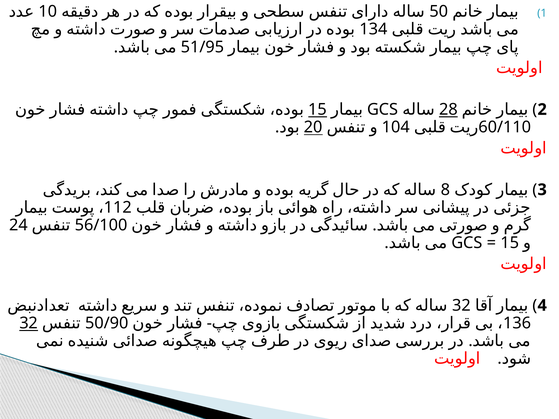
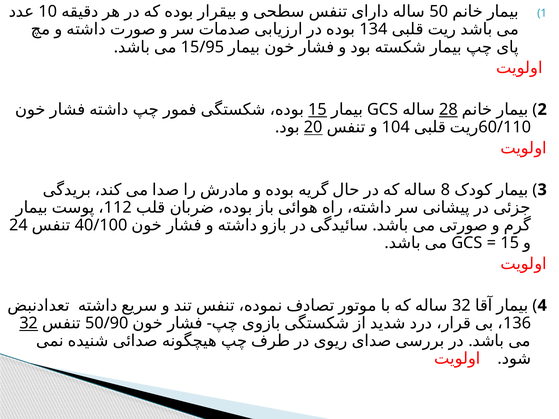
51/95: 51/95 -> 15/95 (202, 47)
56/100: 56/100 -> 40/100 (101, 225)
